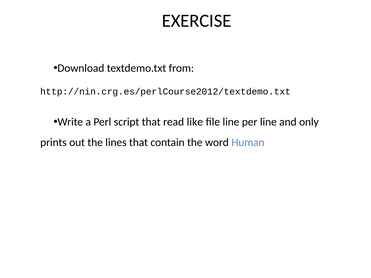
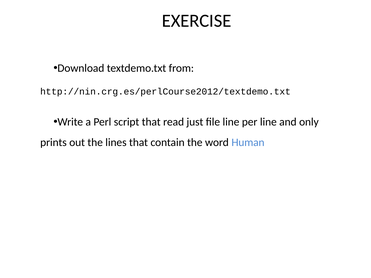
like: like -> just (195, 122)
